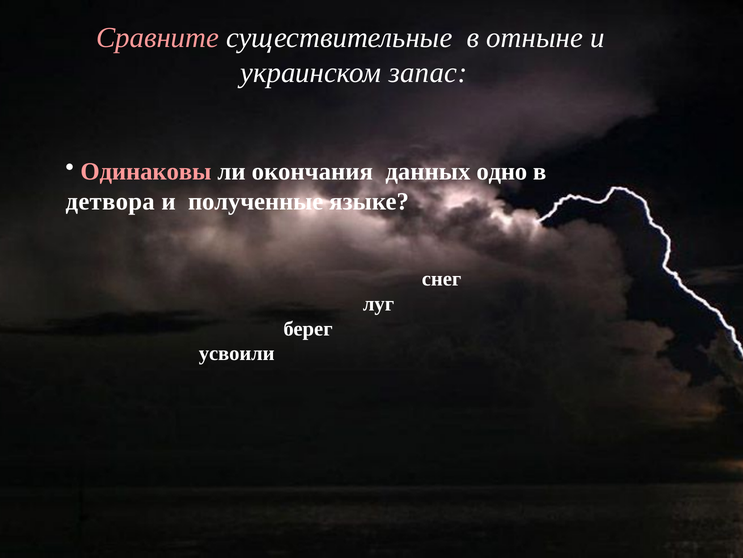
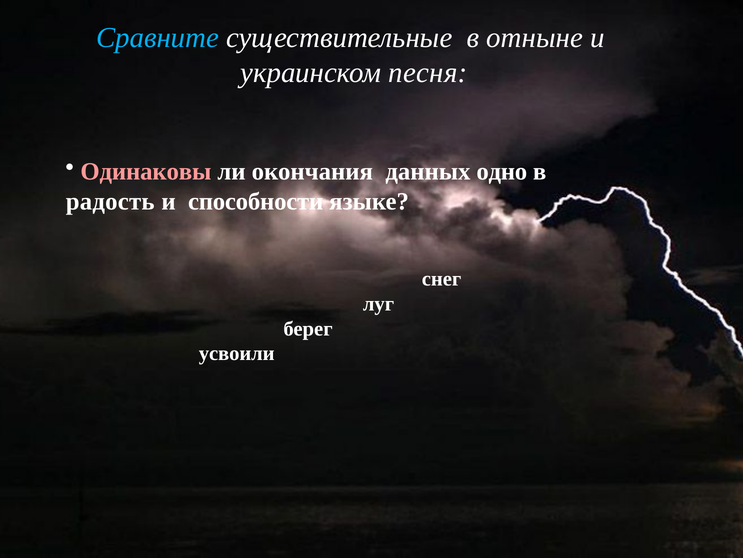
Сравните colour: pink -> light blue (157, 38)
запас: запас -> песня (428, 72)
детвора: детвора -> радость (110, 201)
полученные: полученные -> способности (256, 201)
